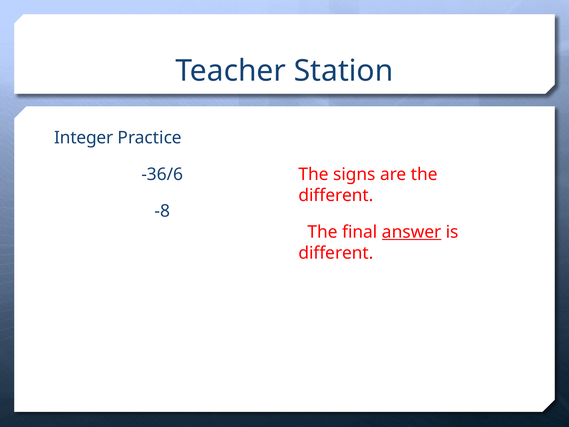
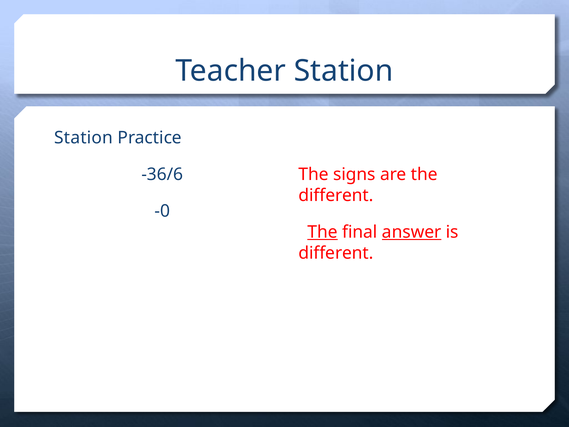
Integer: Integer -> Station (84, 138)
-8: -8 -> -0 (162, 211)
The underline: none -> present (323, 232)
